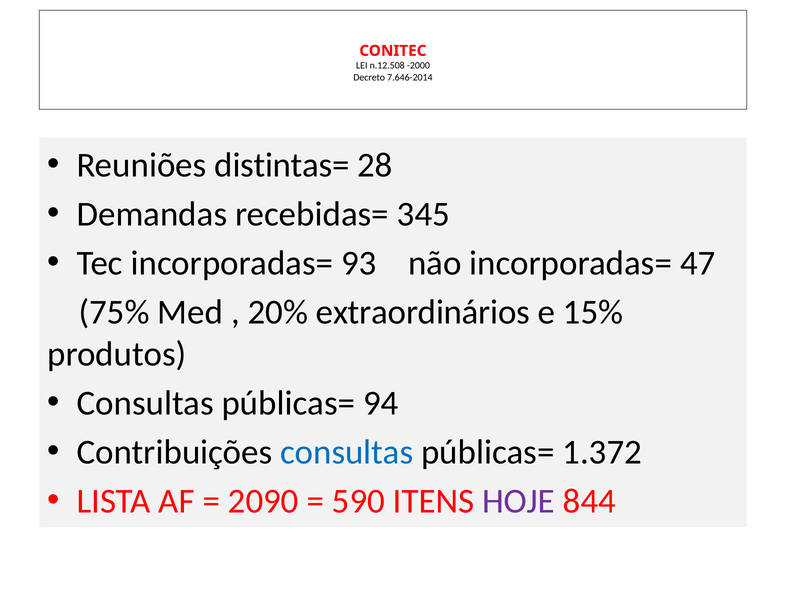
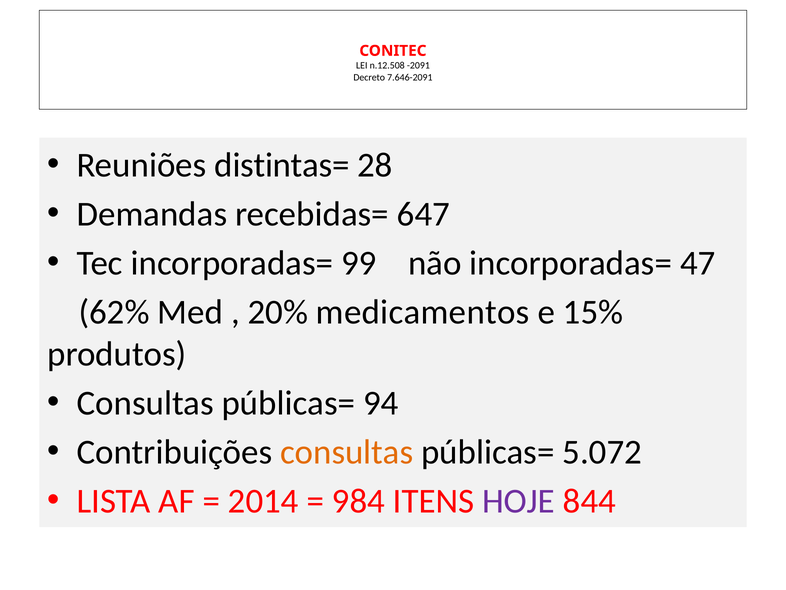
-2000: -2000 -> -2091 (418, 65)
7.646-2014: 7.646-2014 -> 7.646-2091 (410, 77)
345: 345 -> 647 (423, 214)
93: 93 -> 99 (359, 263)
75%: 75% -> 62% (114, 312)
extraordinários: extraordinários -> medicamentos (423, 312)
consultas colour: blue -> orange (347, 452)
1.372: 1.372 -> 5.072 (602, 452)
2090: 2090 -> 2014 (263, 501)
590: 590 -> 984 (358, 501)
